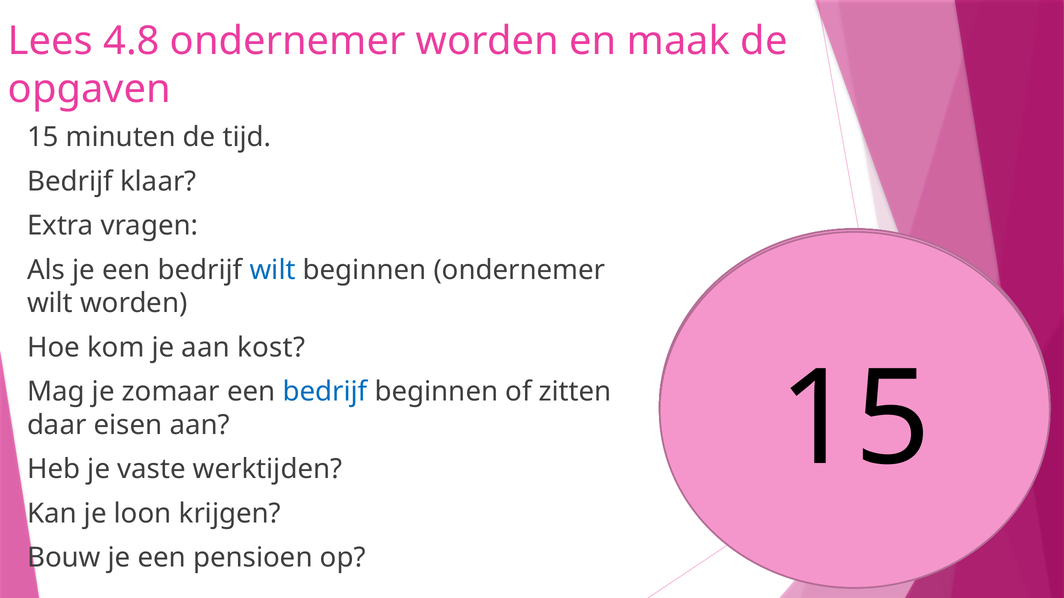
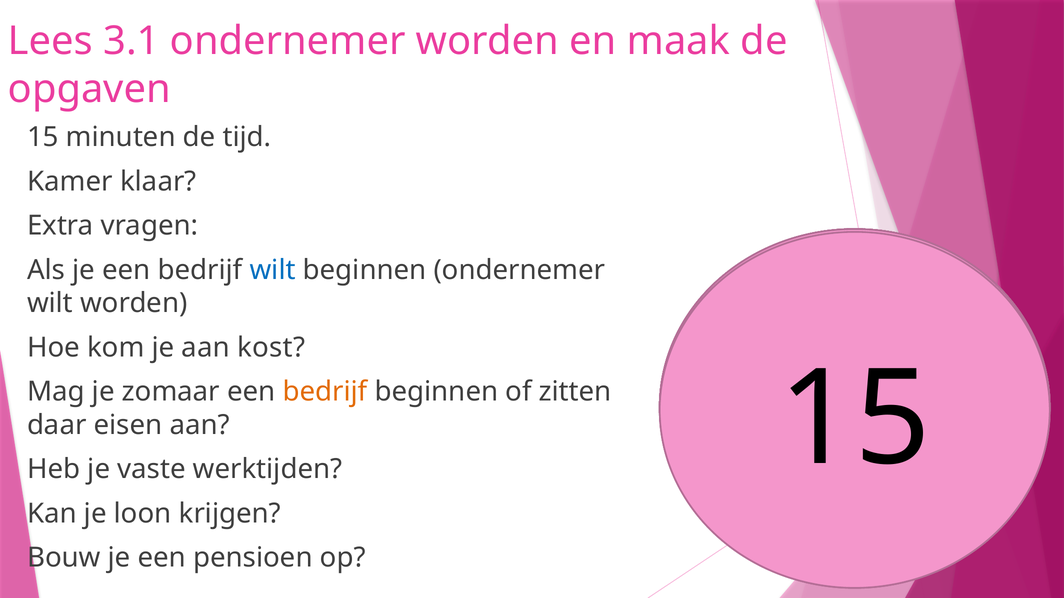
4.8: 4.8 -> 3.1 (131, 41)
Bedrijf: Bedrijf -> Kamer (70, 182)
bedrijf colour: blue -> orange (325, 392)
